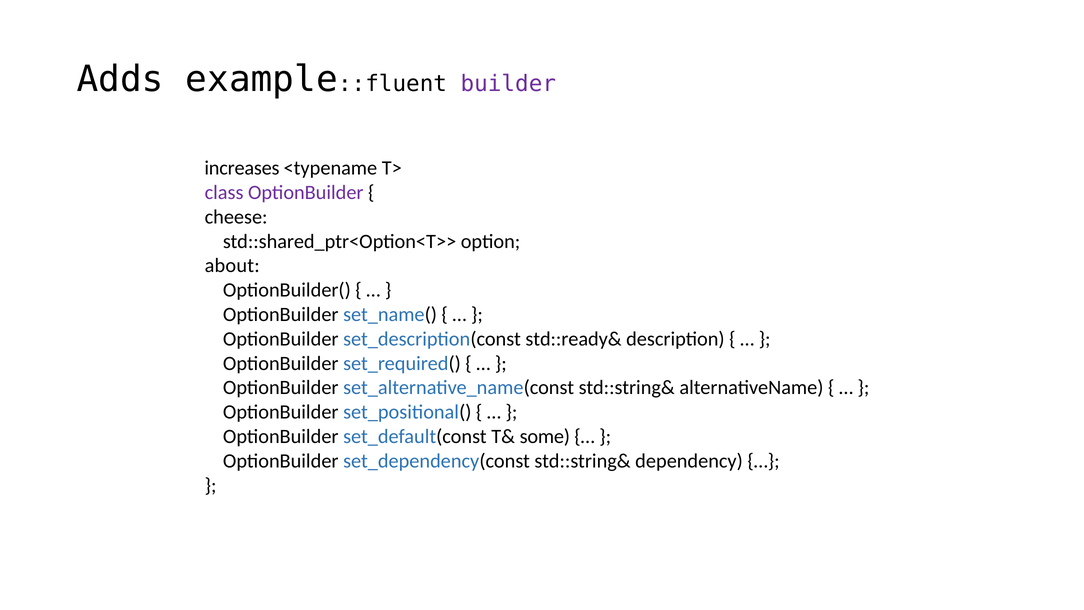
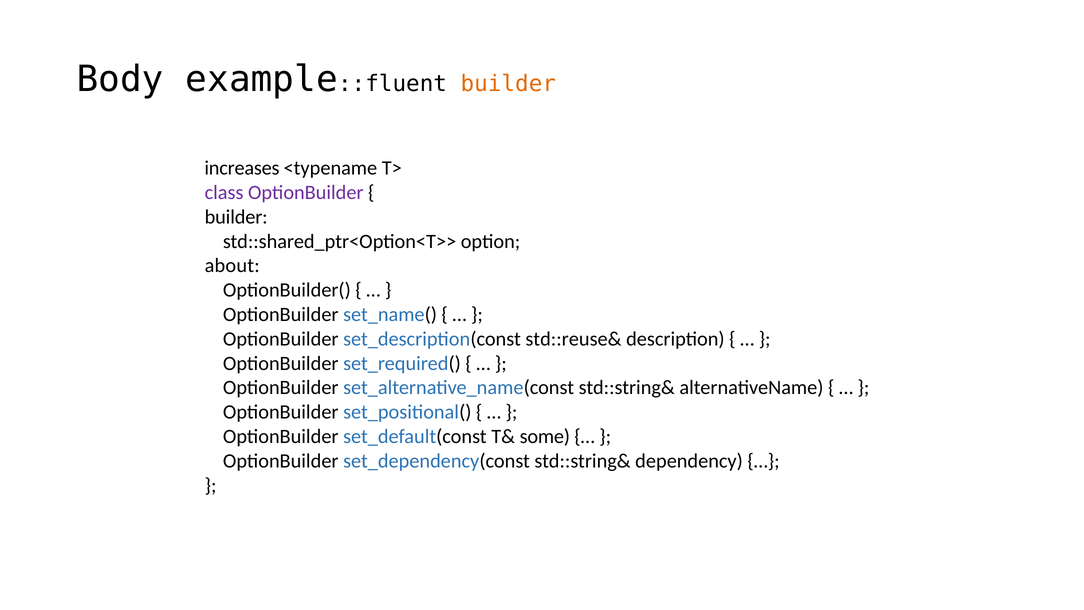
Adds: Adds -> Body (120, 79)
builder colour: purple -> orange (508, 84)
cheese: cheese -> builder (236, 217)
std::ready&: std::ready& -> std::reuse& (573, 339)
